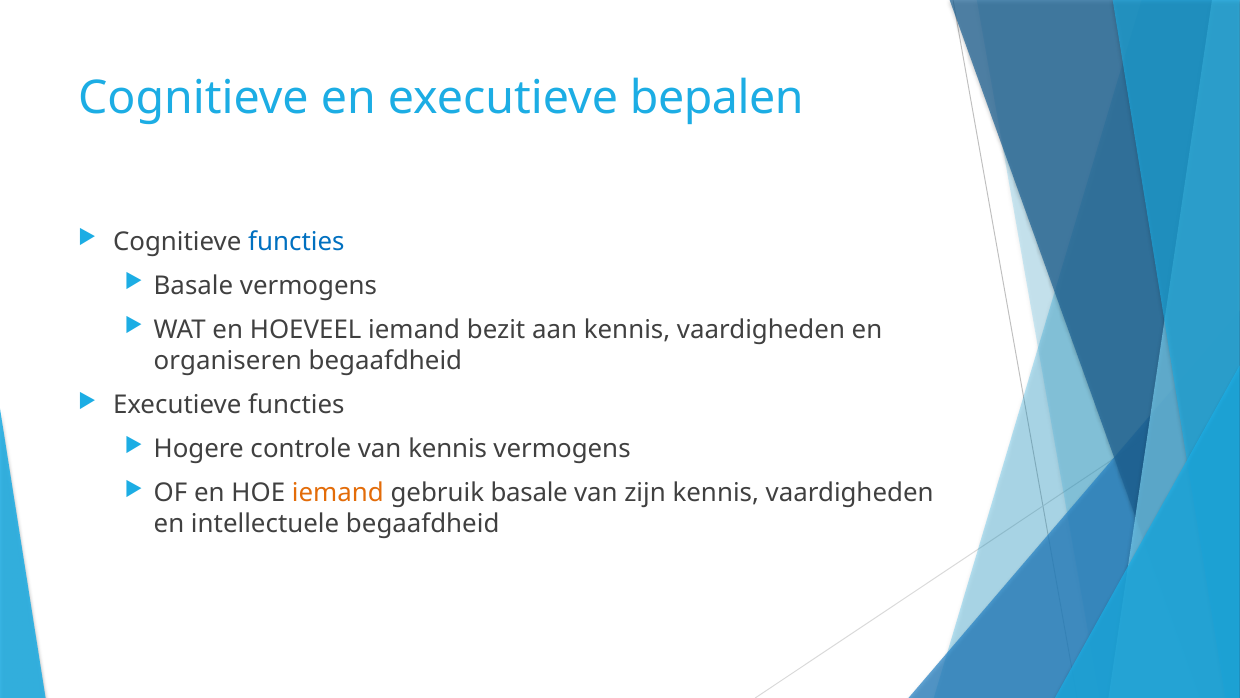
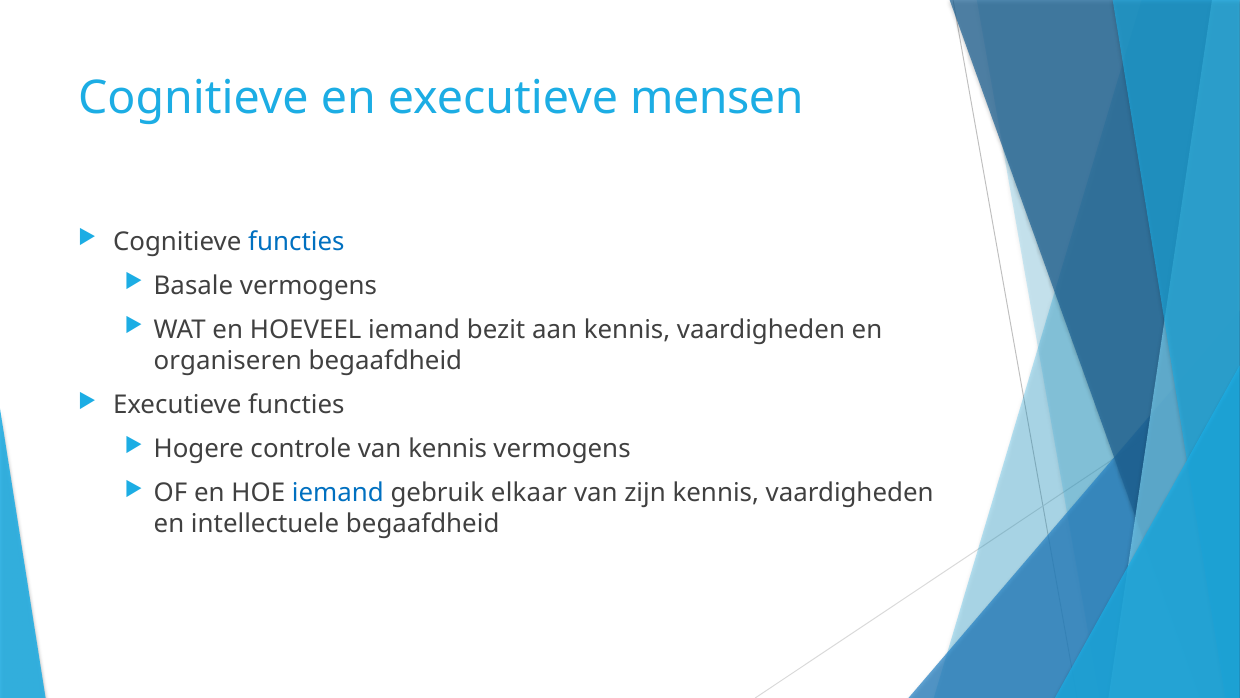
bepalen: bepalen -> mensen (717, 98)
iemand colour: orange -> blue (338, 493)
gebruik basale: basale -> elkaar (529, 493)
